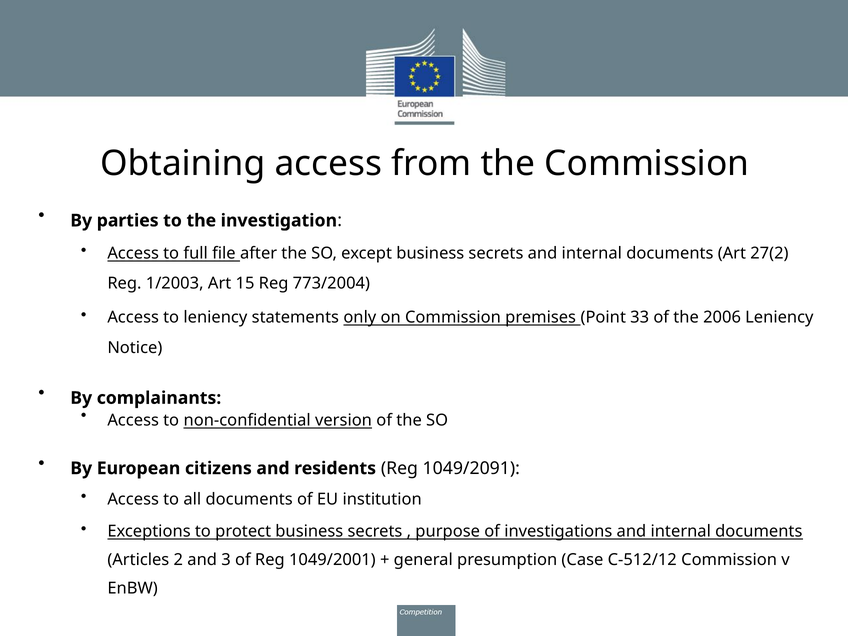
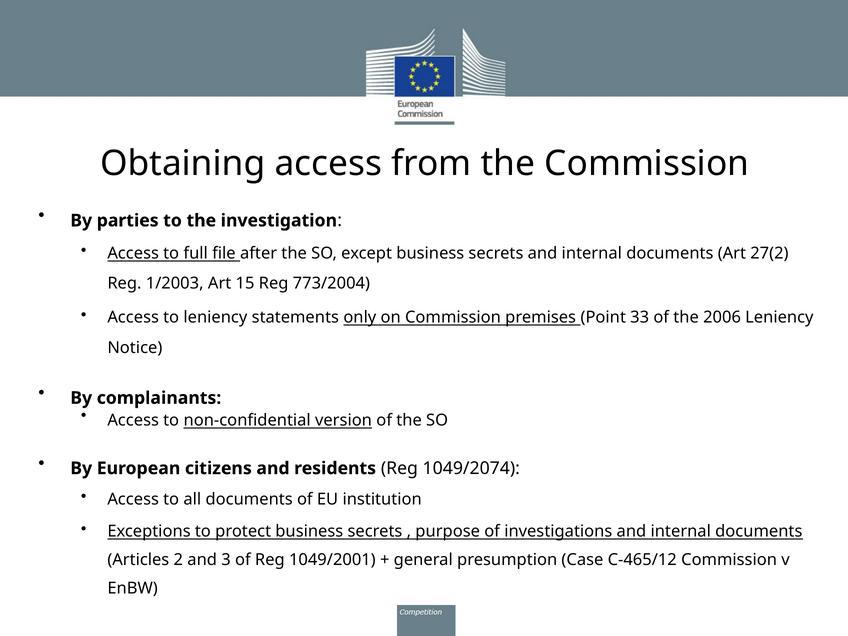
1049/2091: 1049/2091 -> 1049/2074 (471, 468)
C-512/12: C-512/12 -> C-465/12 (642, 560)
